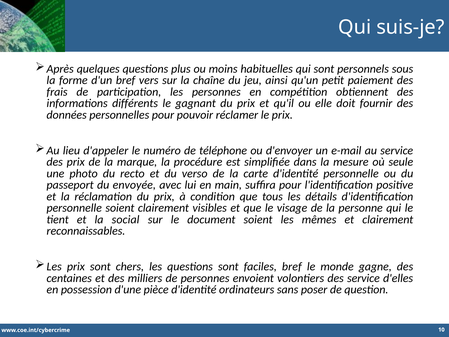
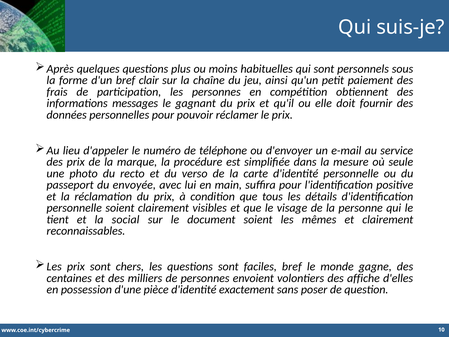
vers: vers -> clair (149, 80)
différents: différents -> messages (135, 103)
des service: service -> affiche (363, 278)
ordinateurs: ordinateurs -> exactement (247, 289)
